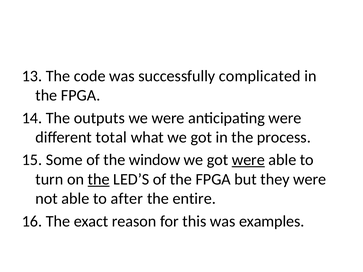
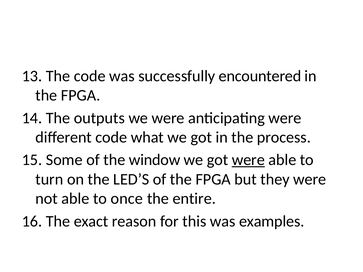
complicated: complicated -> encountered (260, 76)
different total: total -> code (111, 137)
the underline: present -> none (99, 179)
after: after -> once (127, 199)
